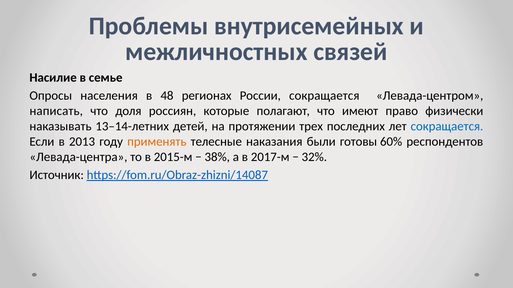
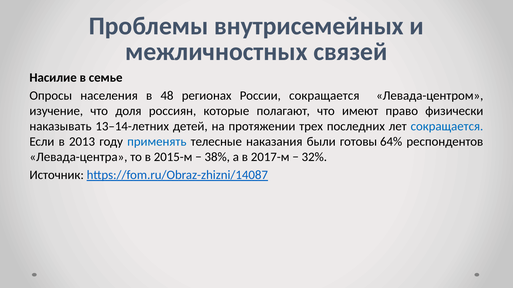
написать: написать -> изучение (56, 111)
применять colour: orange -> blue (157, 142)
60%: 60% -> 64% (391, 142)
